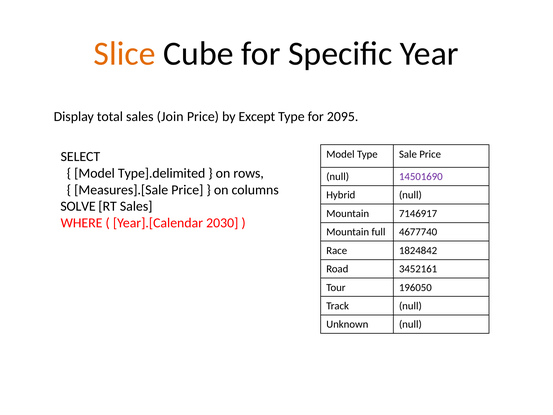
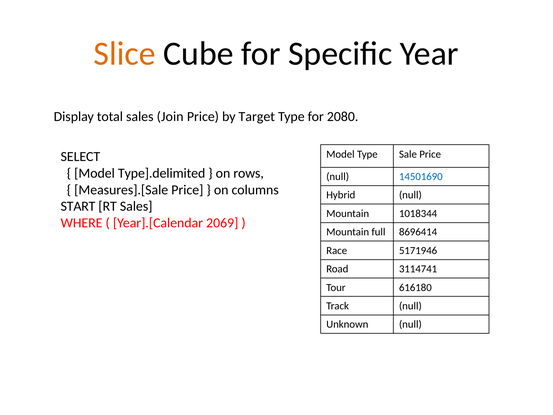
Except: Except -> Target (257, 117)
2095: 2095 -> 2080 (343, 117)
14501690 colour: purple -> blue (421, 177)
SOLVE: SOLVE -> START (78, 206)
7146917: 7146917 -> 1018344 (418, 213)
2030: 2030 -> 2069 (222, 223)
4677740: 4677740 -> 8696414 (418, 232)
1824842: 1824842 -> 5171946 (418, 250)
3452161: 3452161 -> 3114741 (418, 269)
196050: 196050 -> 616180 (415, 287)
